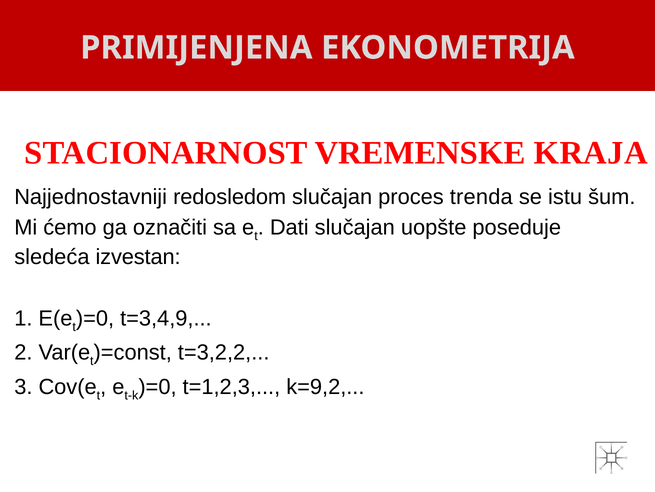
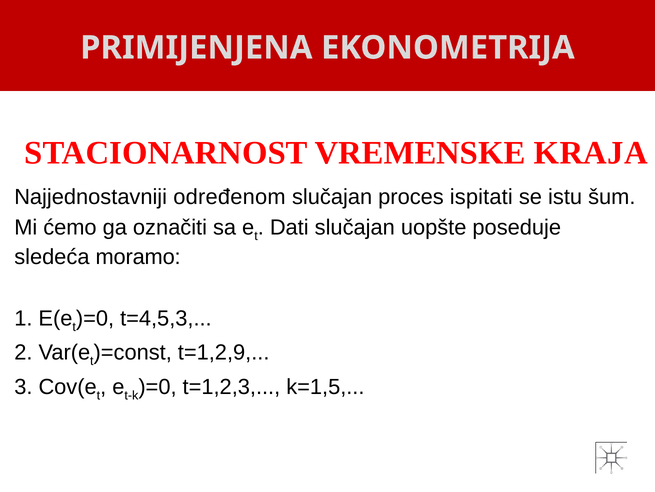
redosledom: redosledom -> određenom (229, 196)
trenda: trenda -> ispitati (481, 196)
izvestan: izvestan -> moramo (138, 257)
t=3,4,9: t=3,4,9 -> t=4,5,3 (166, 318)
t=3,2,2: t=3,2,2 -> t=1,2,9 (224, 352)
k=9,2: k=9,2 -> k=1,5 (325, 386)
